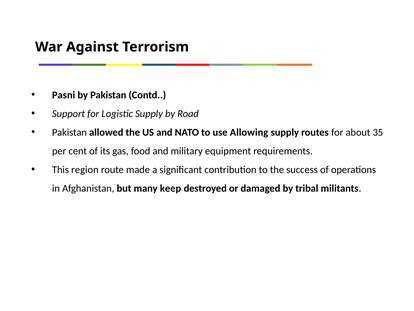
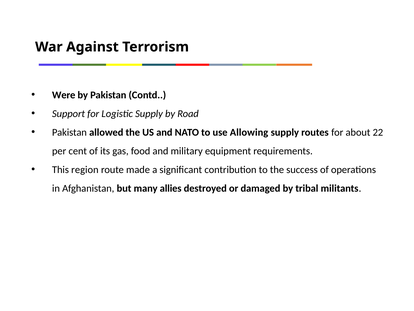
Pasni: Pasni -> Were (64, 95)
35: 35 -> 22 (378, 132)
keep: keep -> allies (171, 188)
